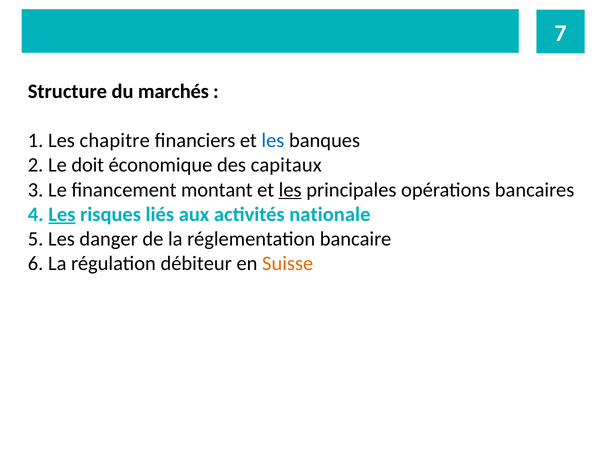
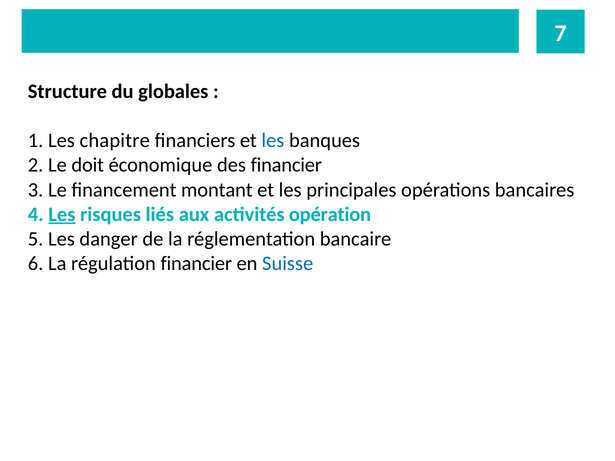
marchés: marchés -> globales (173, 91)
des capitaux: capitaux -> financier (286, 165)
les underline: present -> none (290, 190)
nationale: nationale -> opération (330, 214)
régulation débiteur: débiteur -> financier (196, 264)
Suisse colour: orange -> blue (288, 264)
